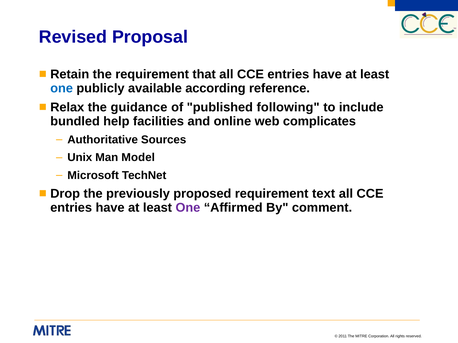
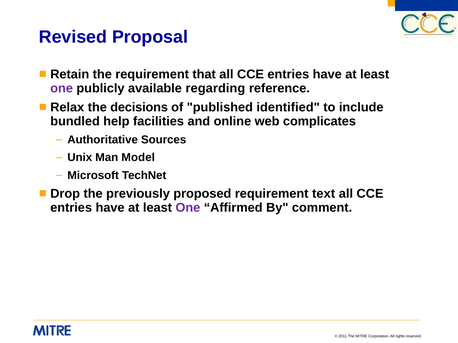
one colour: blue -> purple (62, 88)
according: according -> regarding (215, 88)
guidance: guidance -> decisions (139, 107)
following: following -> identified (288, 107)
